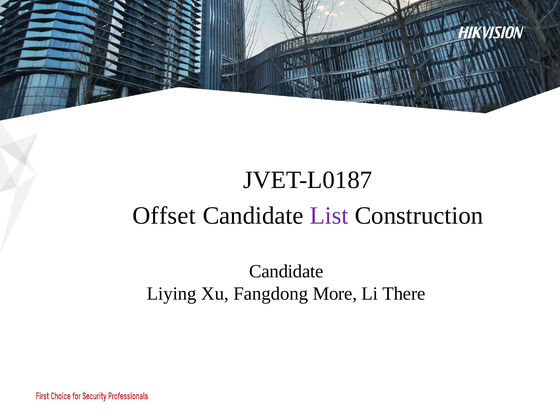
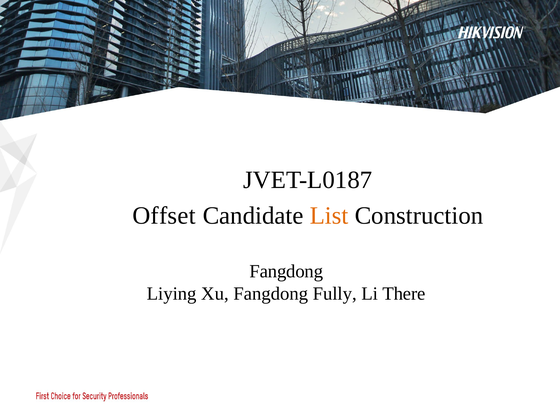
List colour: purple -> orange (329, 216)
Candidate: Candidate -> Fangdong (286, 271)
More: More -> Fully (335, 294)
